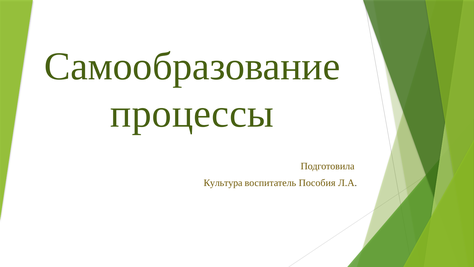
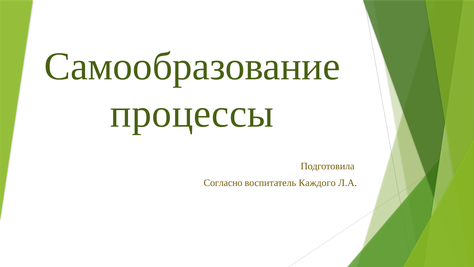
Культура: Культура -> Согласно (223, 183)
Пособия: Пособия -> Каждого (317, 183)
